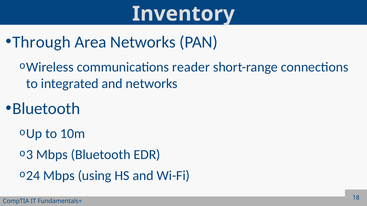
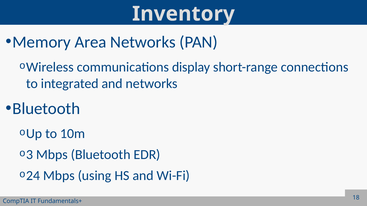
Through: Through -> Memory (42, 42)
reader: reader -> display (191, 67)
